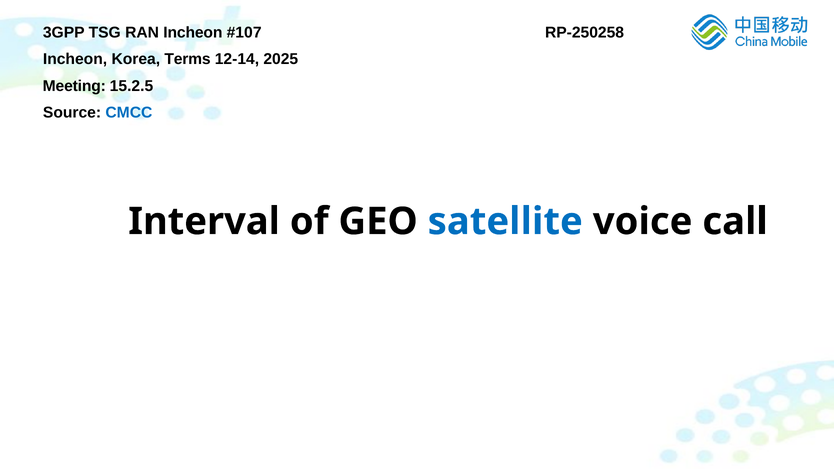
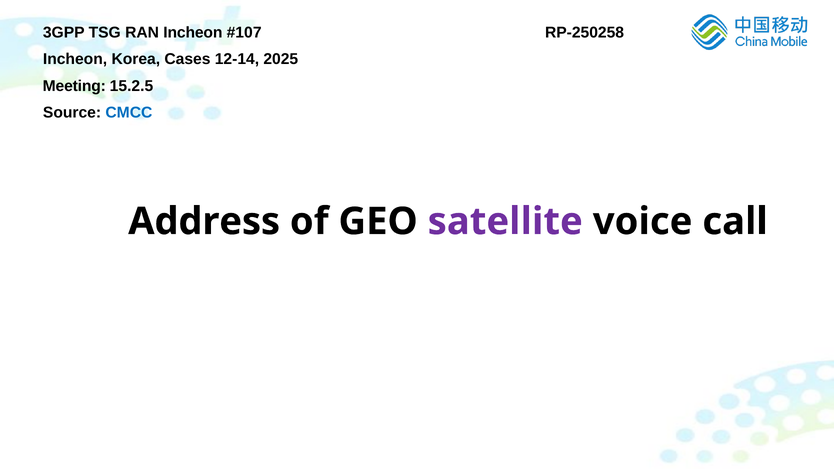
Terms: Terms -> Cases (187, 59)
Interval: Interval -> Address (204, 222)
satellite colour: blue -> purple (505, 222)
